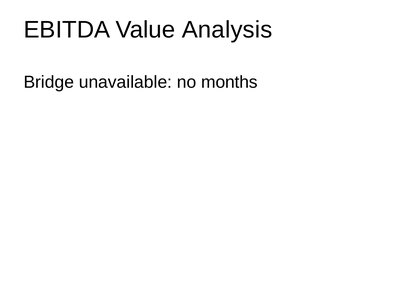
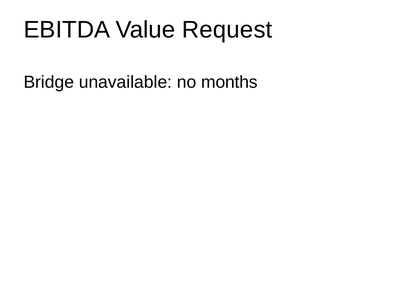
Analysis: Analysis -> Request (227, 30)
